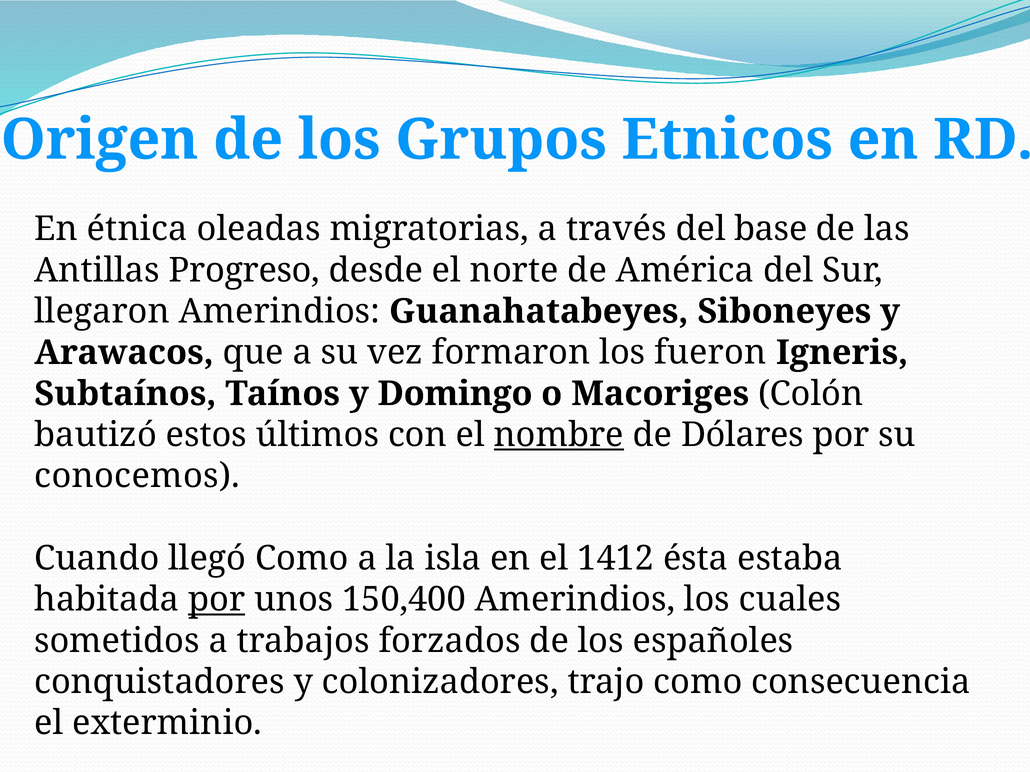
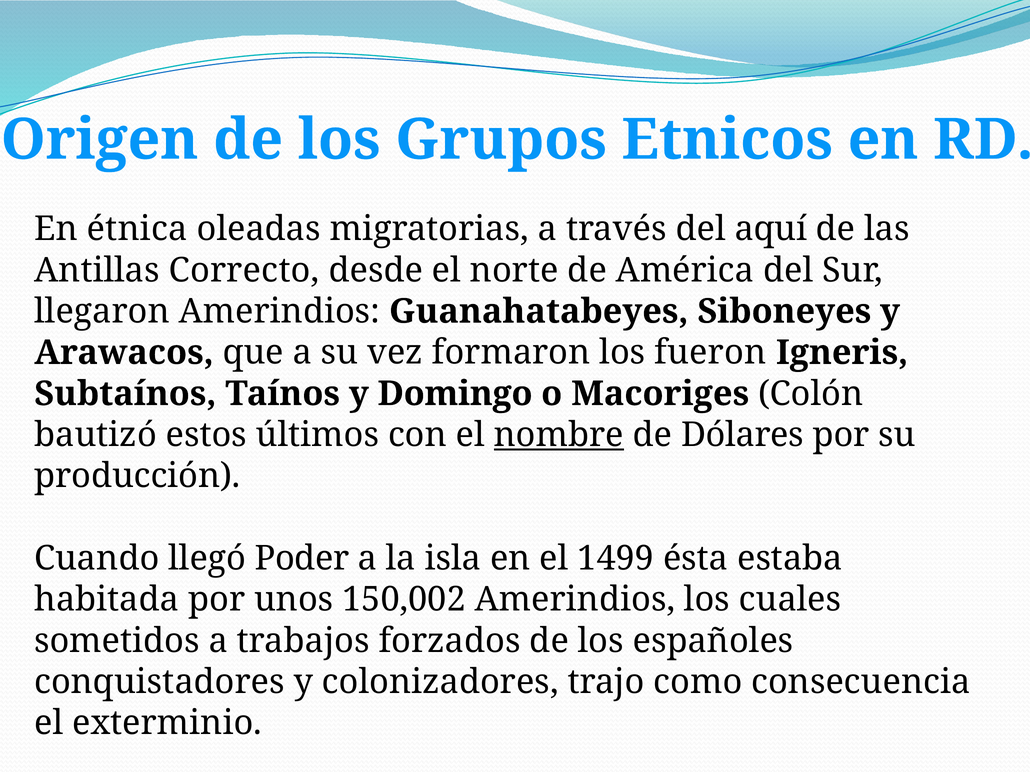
base: base -> aquí (771, 229)
Progreso: Progreso -> Correcto (244, 270)
conocemos: conocemos -> producción (137, 476)
llegó Como: Como -> Poder (302, 559)
1412: 1412 -> 1499 (616, 559)
por underline: present -> none (217, 600)
150,400: 150,400 -> 150,002 (404, 600)
